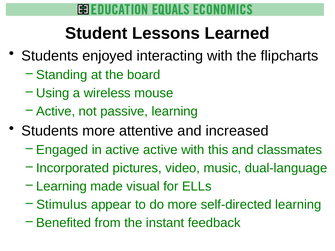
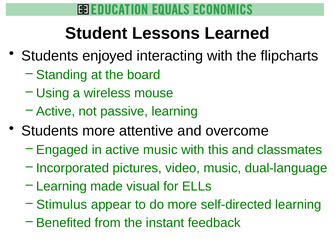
increased: increased -> overcome (237, 131)
active active: active -> music (160, 150)
